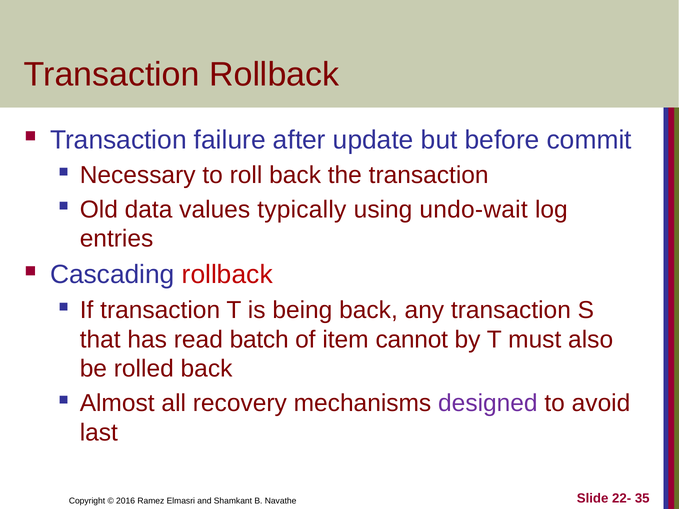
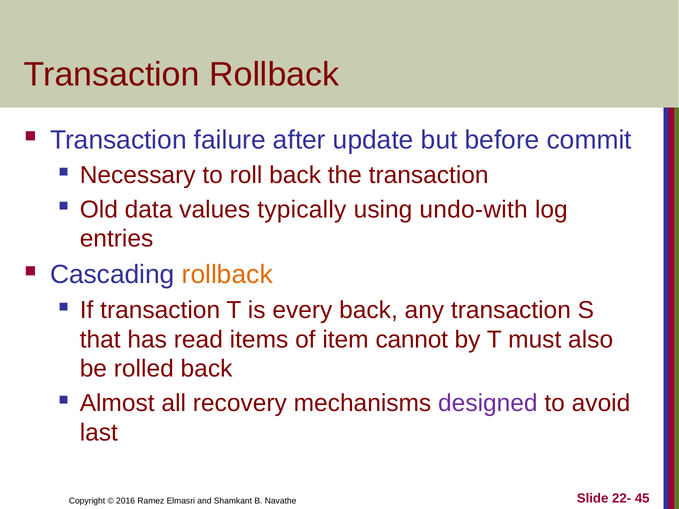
undo-wait: undo-wait -> undo-with (474, 210)
rollback colour: red -> orange (227, 275)
being: being -> every (302, 310)
batch: batch -> items (259, 340)
35: 35 -> 45 (642, 499)
